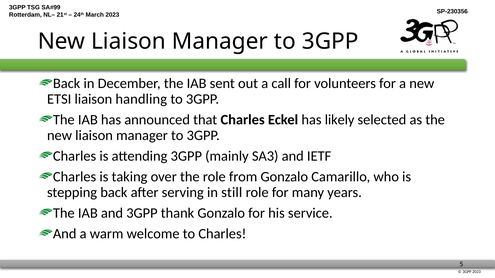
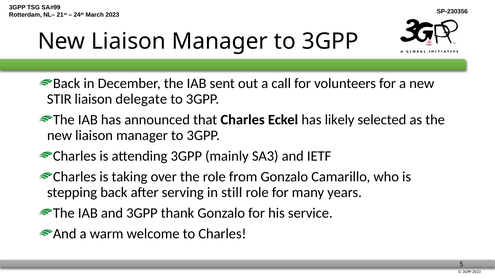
ETSI: ETSI -> STIR (59, 99)
handling: handling -> delegate (141, 99)
